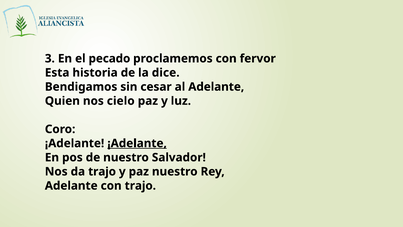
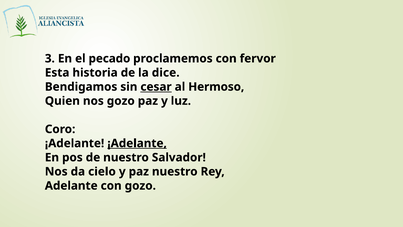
cesar underline: none -> present (156, 87)
al Adelante: Adelante -> Hermoso (216, 87)
nos cielo: cielo -> gozo (121, 101)
da trajo: trajo -> cielo (102, 171)
con trajo: trajo -> gozo (140, 185)
